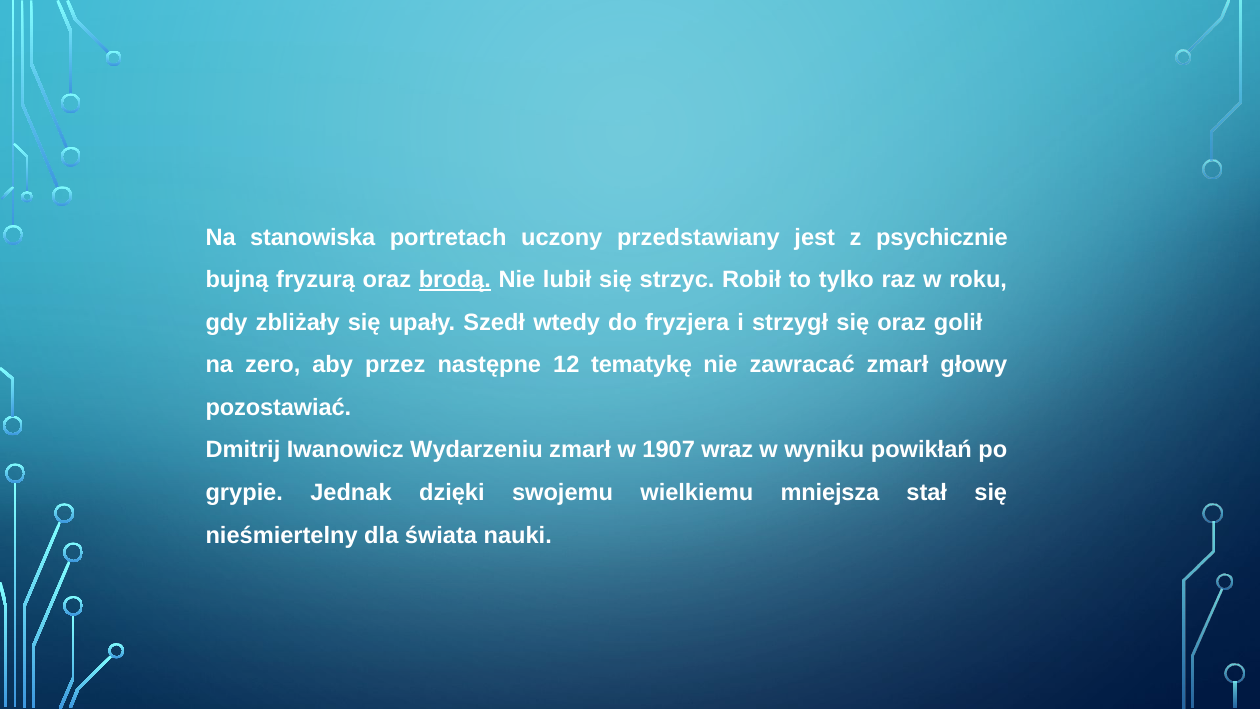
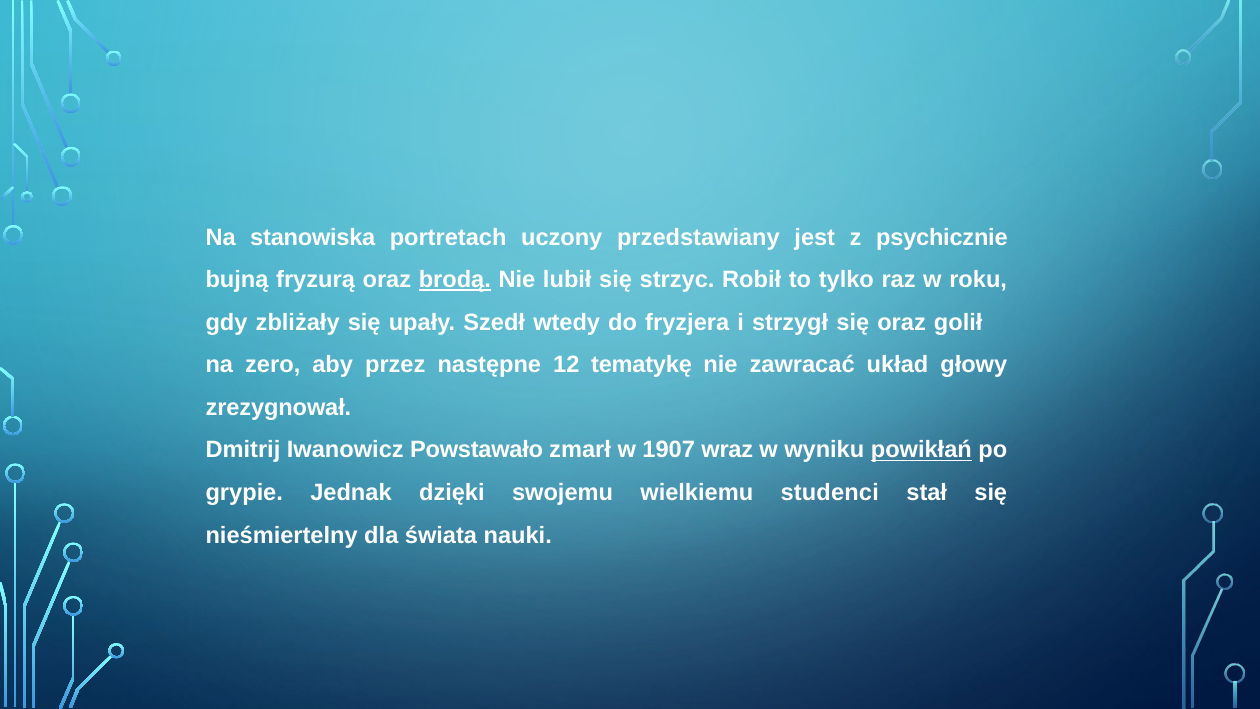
zawracać zmarł: zmarł -> układ (897, 365)
pozostawiać: pozostawiać -> zrezygnował (278, 407)
Wydarzeniu: Wydarzeniu -> Powstawało (477, 450)
powikłań underline: none -> present (921, 450)
mniejsza: mniejsza -> studenci (830, 493)
